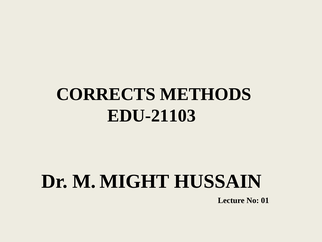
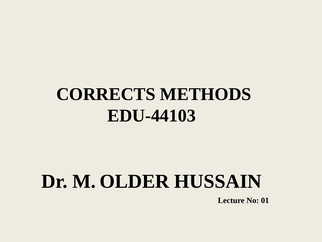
EDU-21103: EDU-21103 -> EDU-44103 (152, 116)
MIGHT: MIGHT -> OLDER (134, 181)
